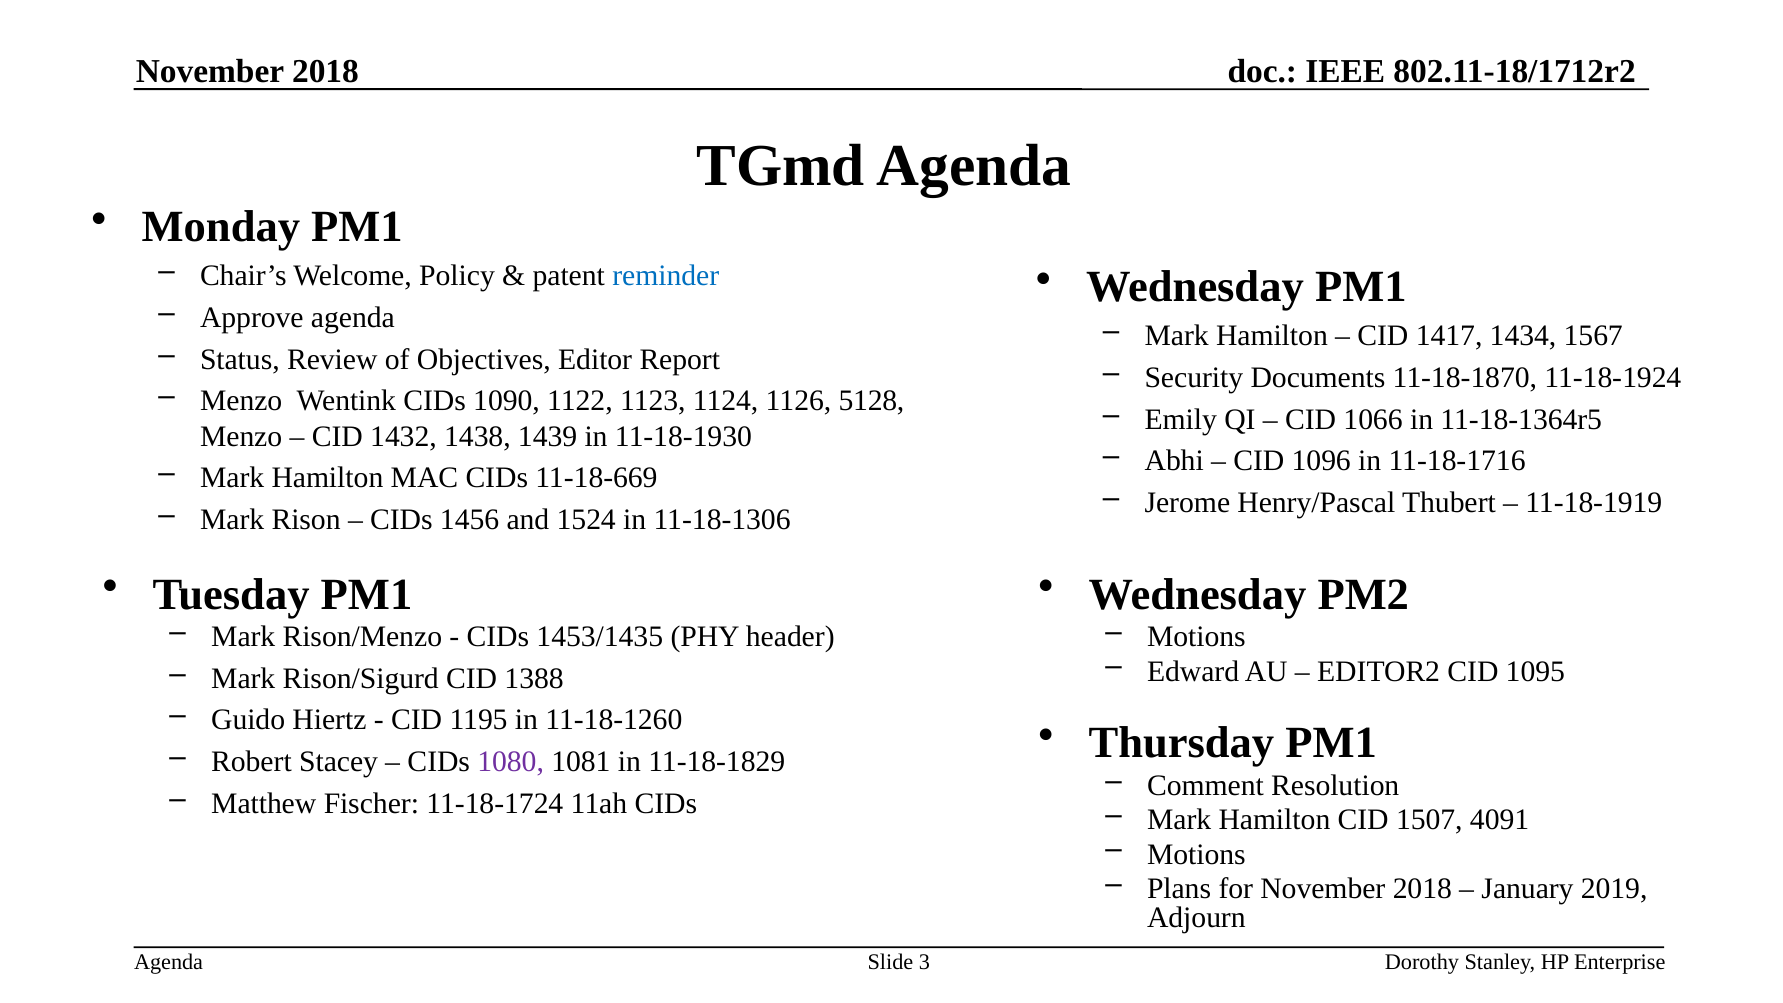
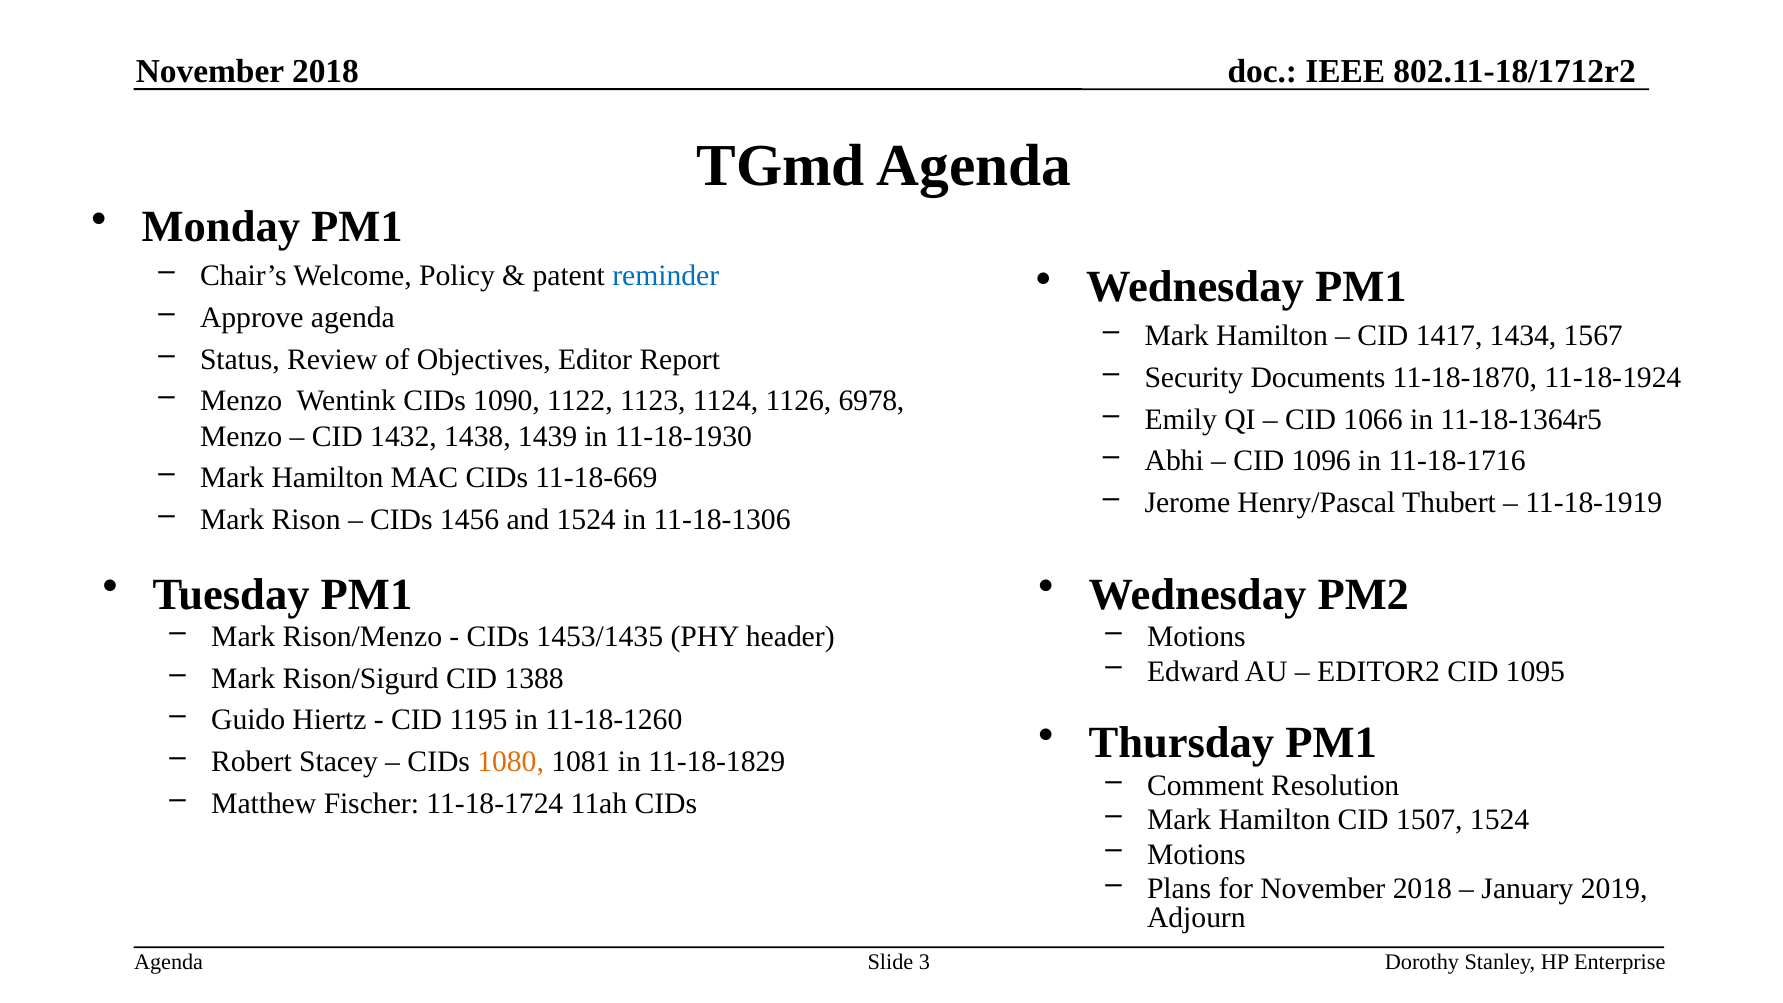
5128: 5128 -> 6978 (872, 401)
1080 colour: purple -> orange (511, 762)
1507 4091: 4091 -> 1524 (1500, 820)
